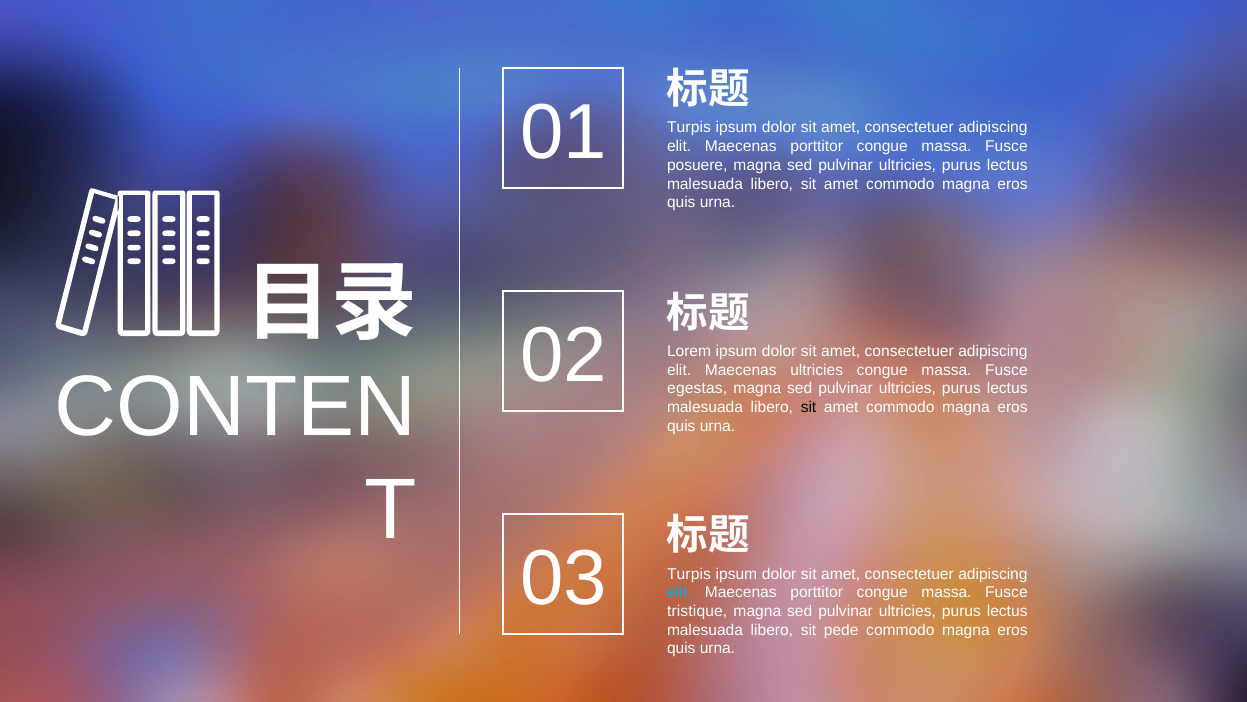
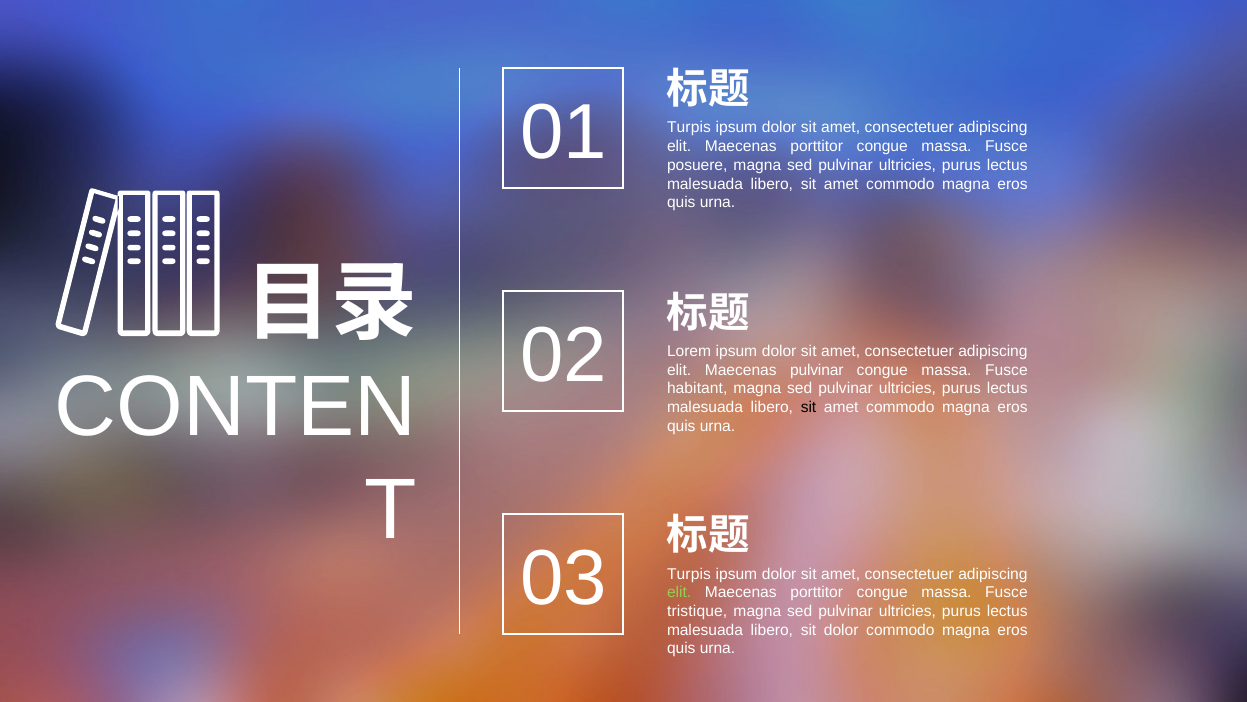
Maecenas ultricies: ultricies -> pulvinar (817, 370)
egestas: egestas -> habitant (697, 388)
elit colour: light blue -> light green (679, 592)
sit pede: pede -> dolor (841, 630)
